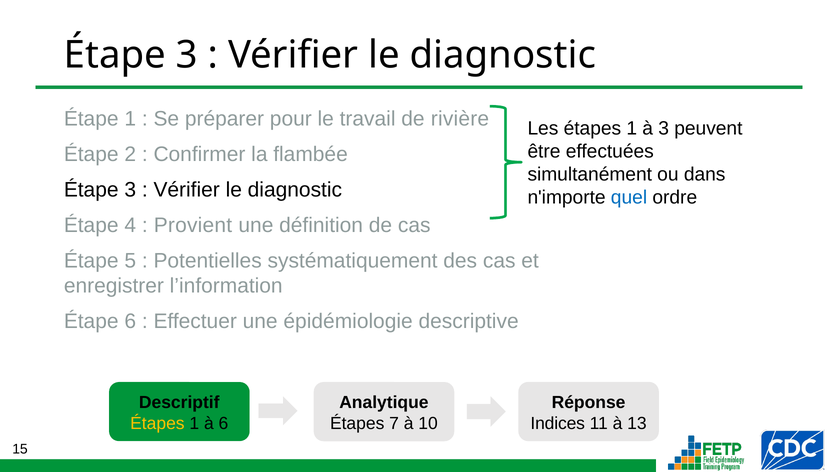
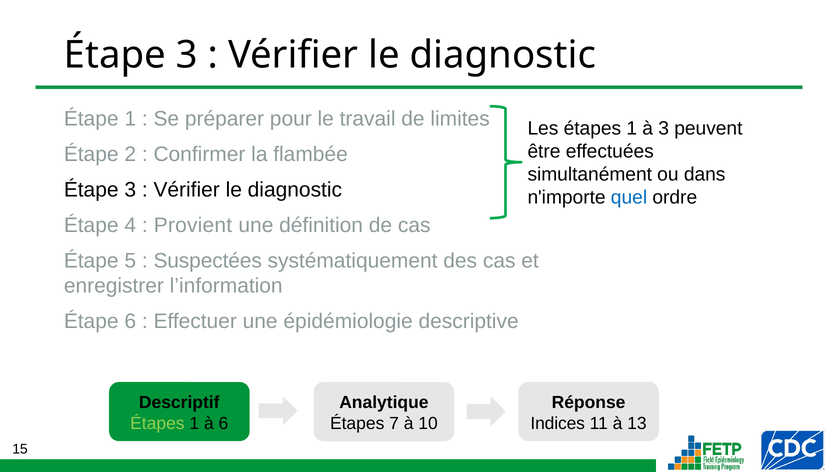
rivière: rivière -> limites (460, 119)
Potentielles: Potentielles -> Suspectées (208, 260)
Étapes colour: yellow -> light green (157, 423)
